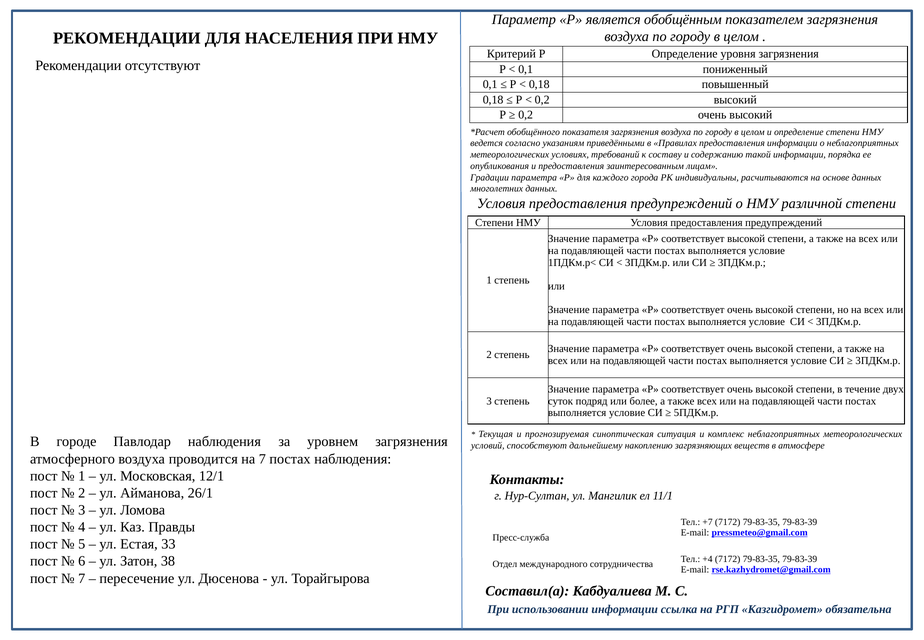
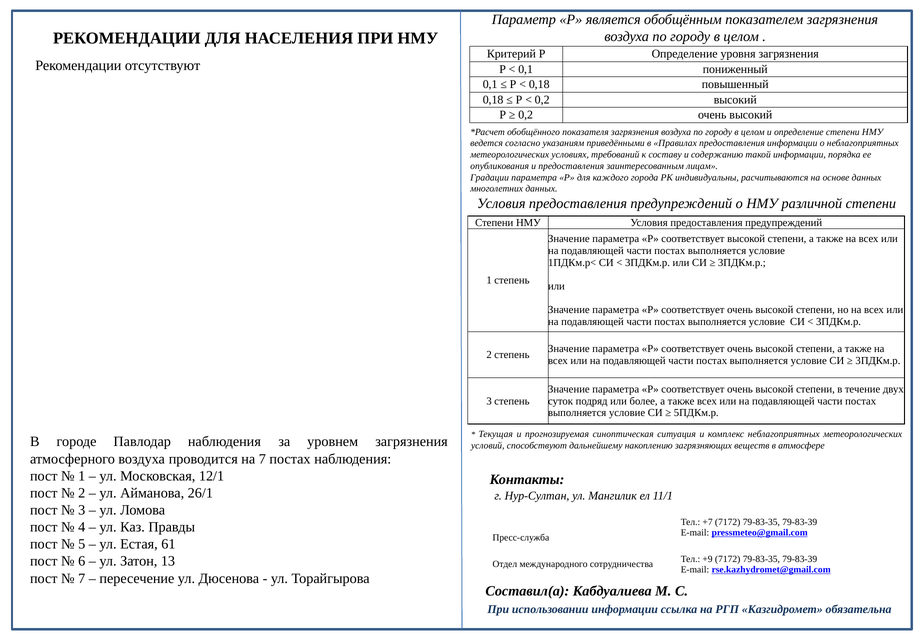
33: 33 -> 61 (168, 544)
+4: +4 -> +9 (708, 559)
38: 38 -> 13 (168, 561)
